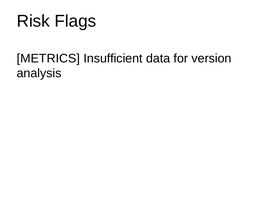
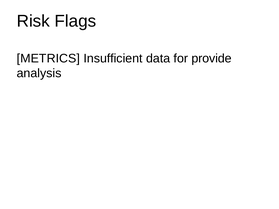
version: version -> provide (212, 59)
